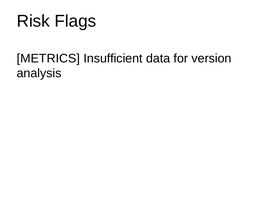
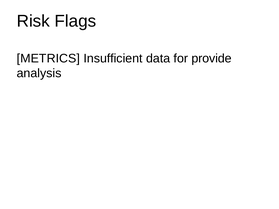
version: version -> provide (212, 59)
